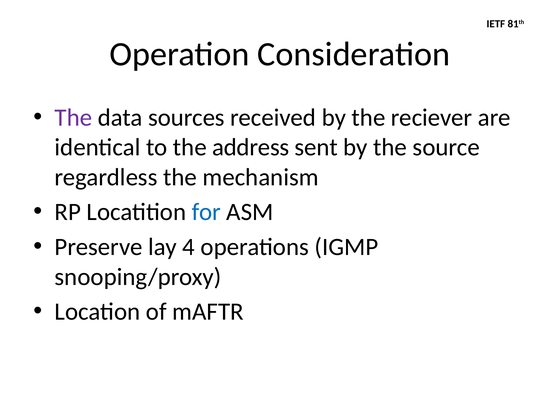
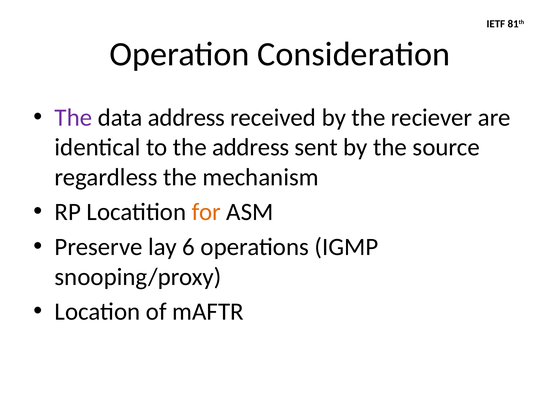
data sources: sources -> address (186, 117)
for colour: blue -> orange (206, 212)
4: 4 -> 6 (189, 247)
